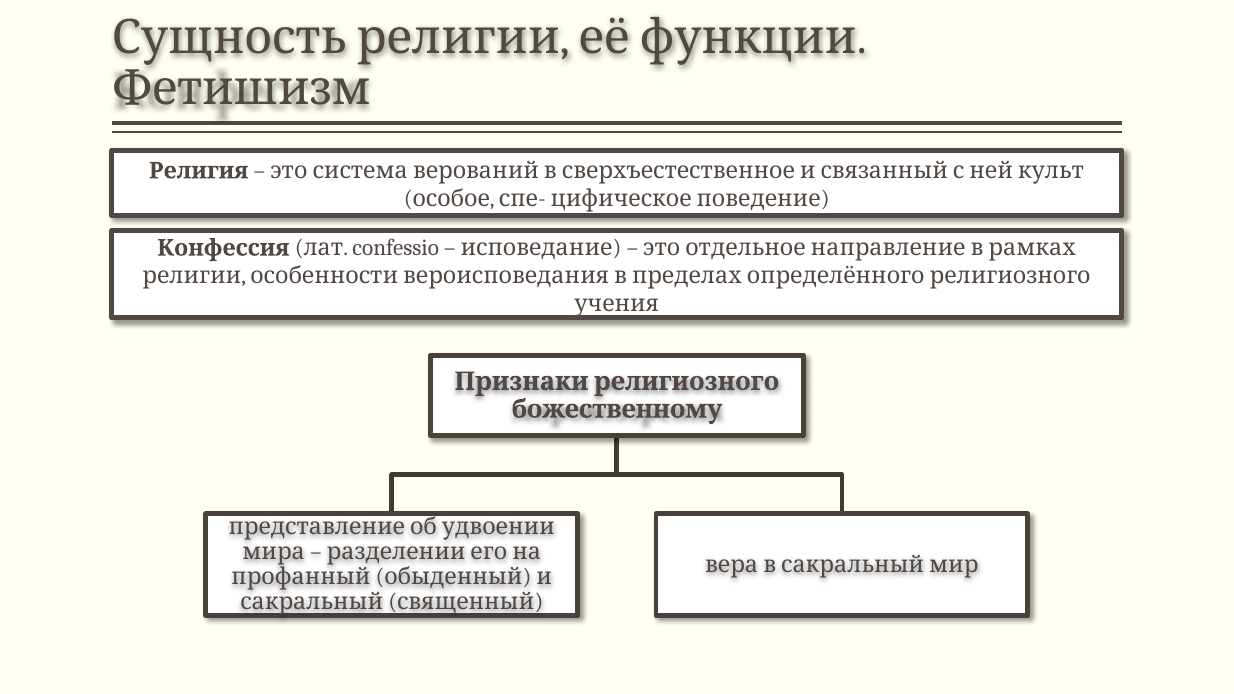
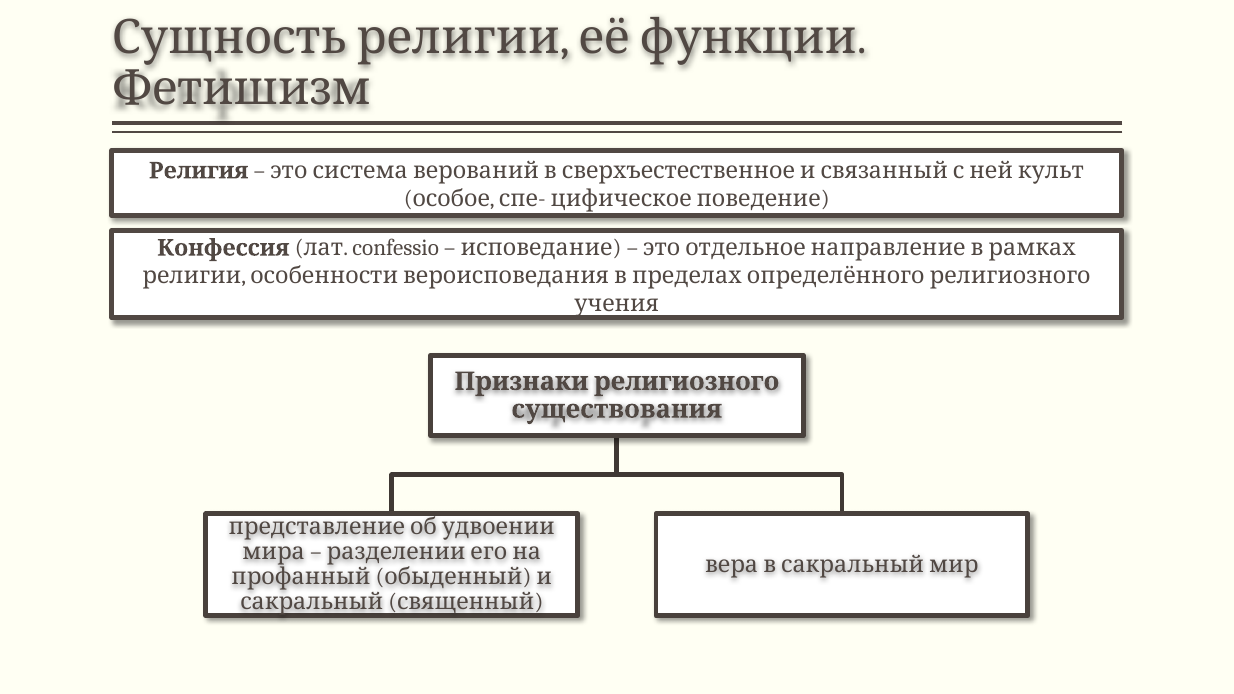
божественному: божественному -> существования (617, 409)
